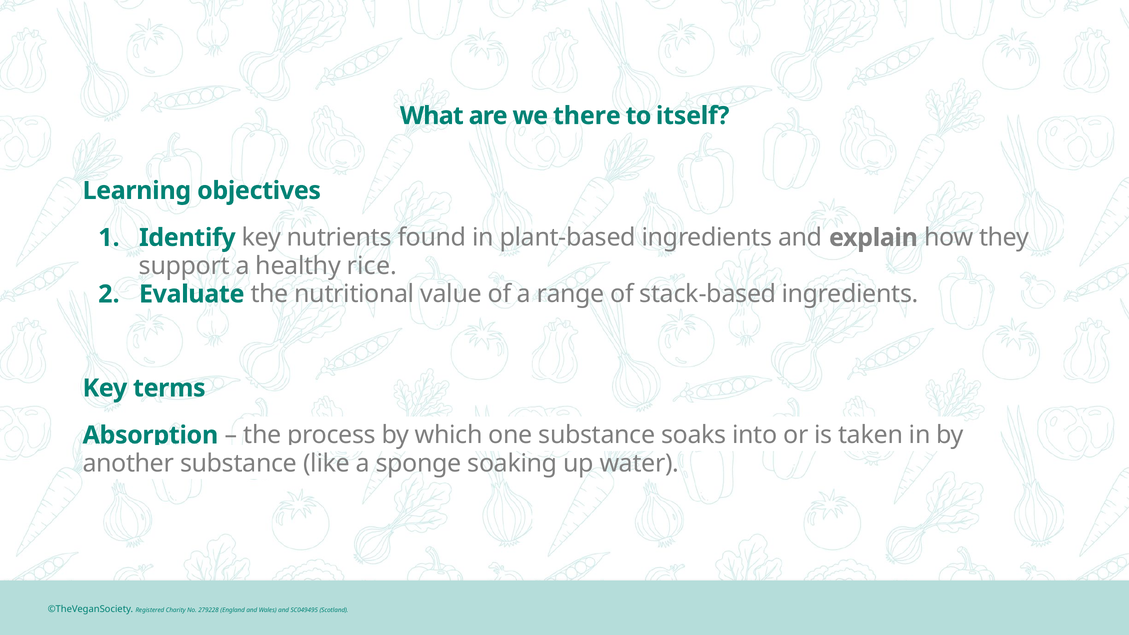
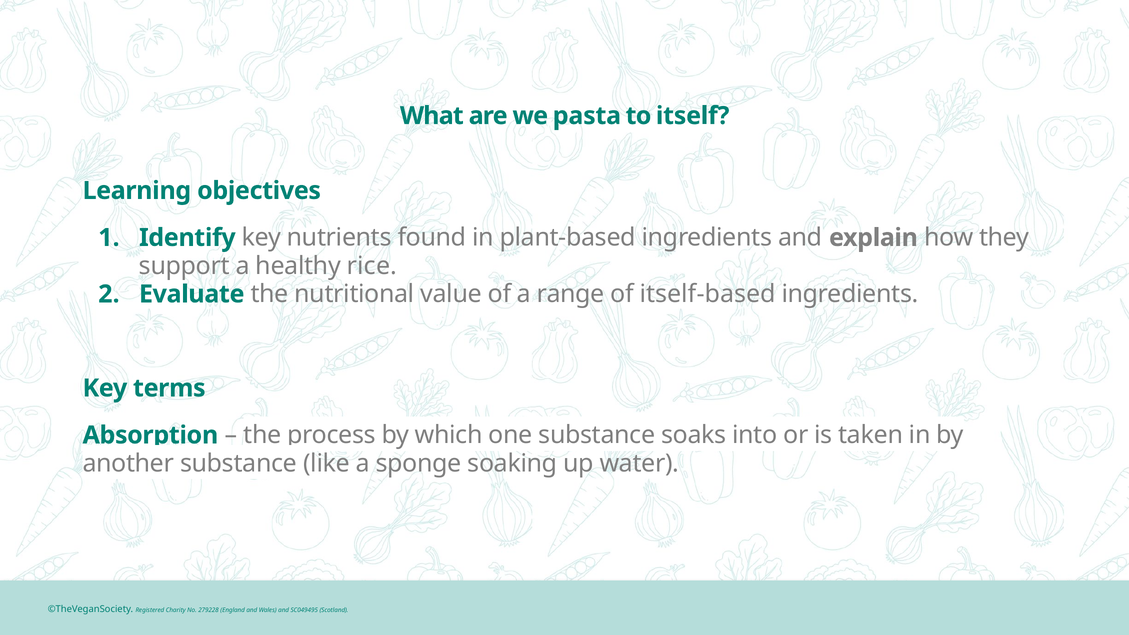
there: there -> pasta (587, 116)
stack-based: stack-based -> itself-based (708, 294)
